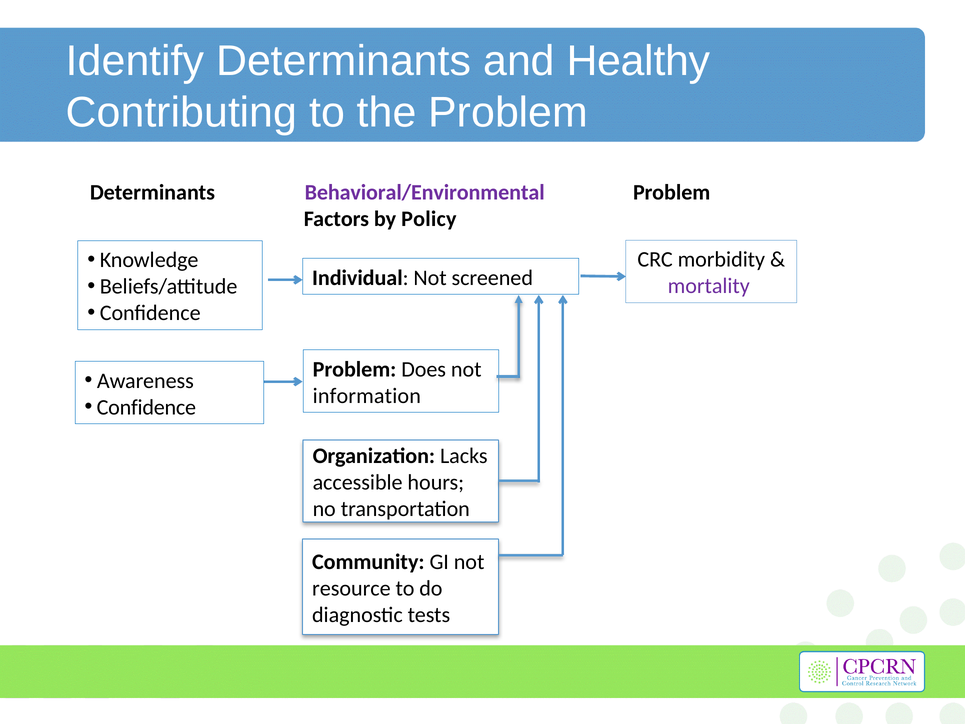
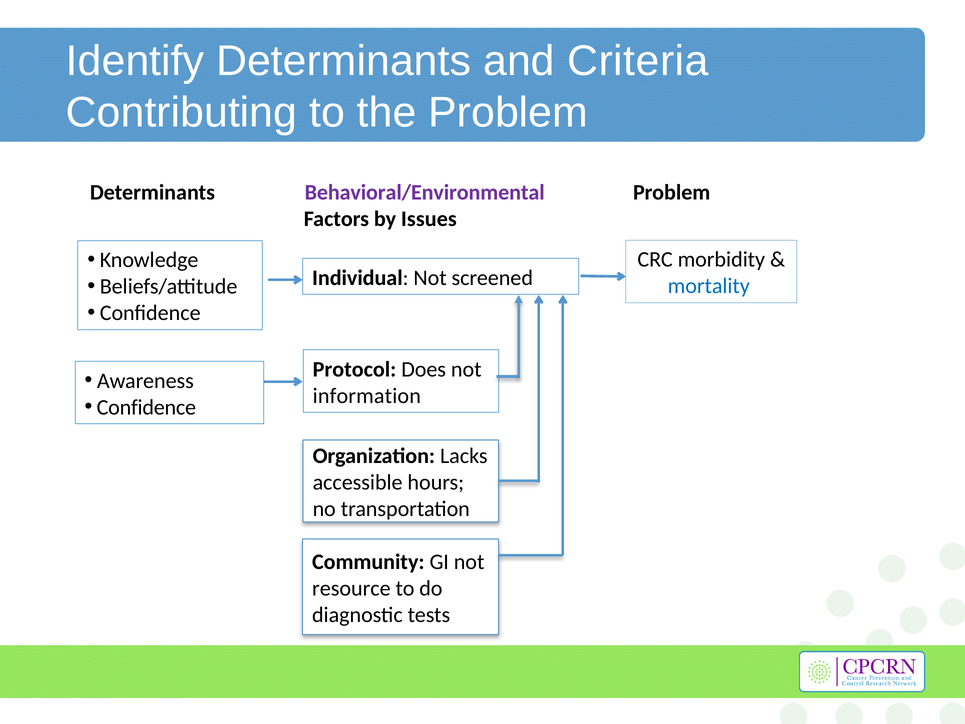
Healthy: Healthy -> Criteria (638, 61)
Policy: Policy -> Issues (429, 219)
mortality colour: purple -> blue (709, 286)
Problem: Problem -> Protocol (354, 369)
